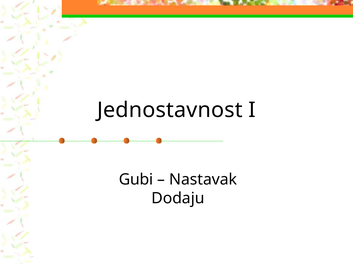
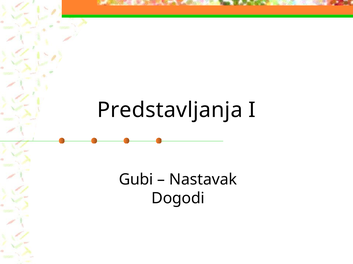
Jednostavnost: Jednostavnost -> Predstavljanja (170, 110)
Dodaju: Dodaju -> Dogodi (178, 199)
